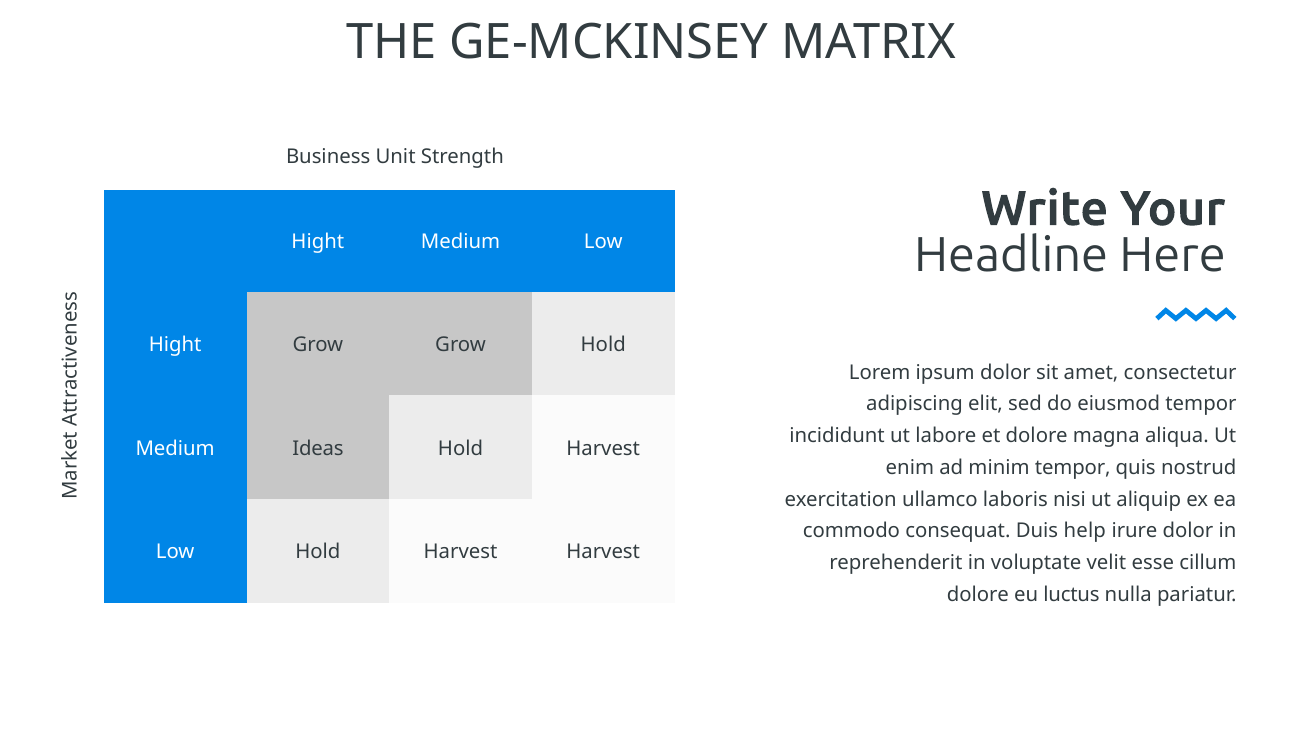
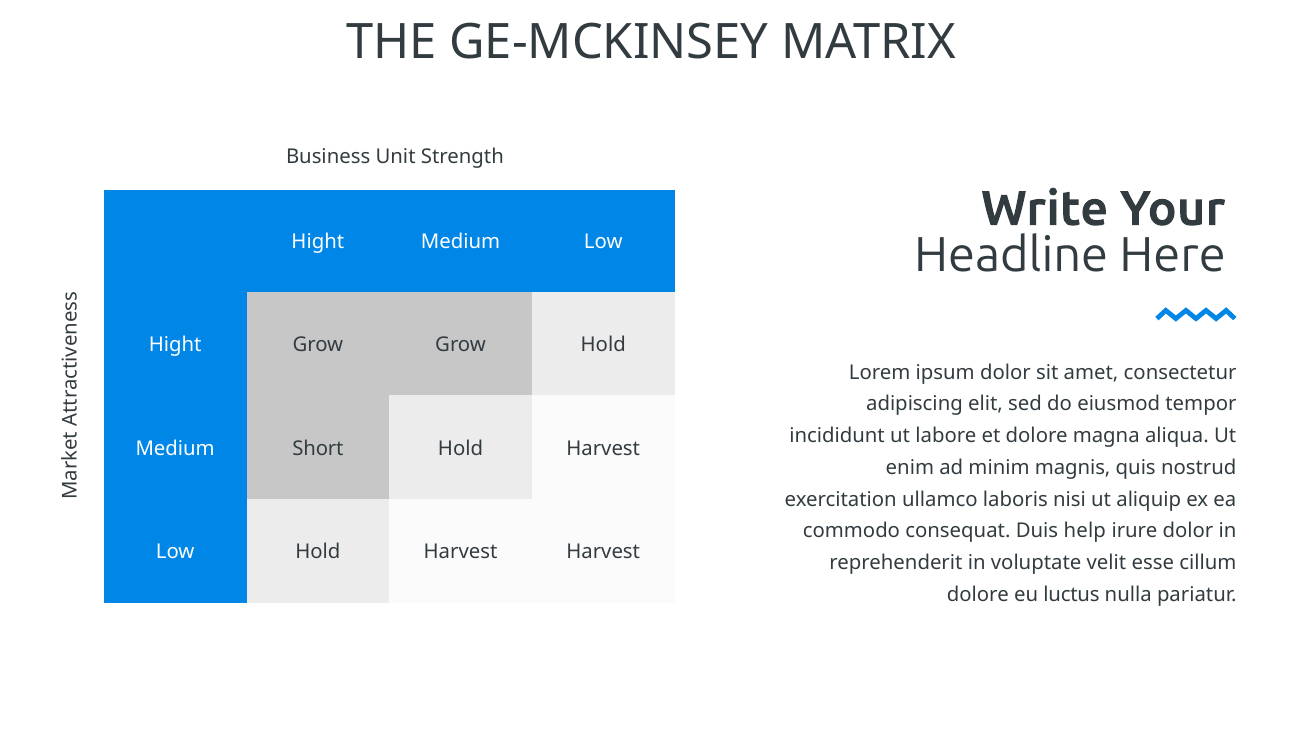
Ideas: Ideas -> Short (318, 448)
minim tempor: tempor -> magnis (1073, 468)
